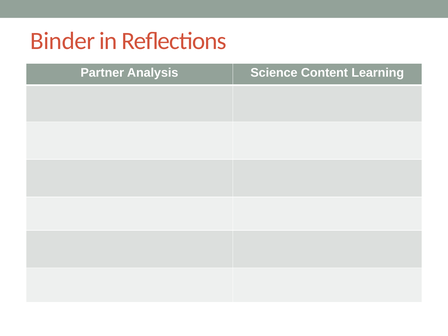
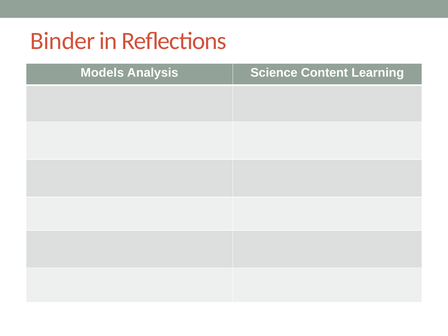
Partner: Partner -> Models (102, 73)
